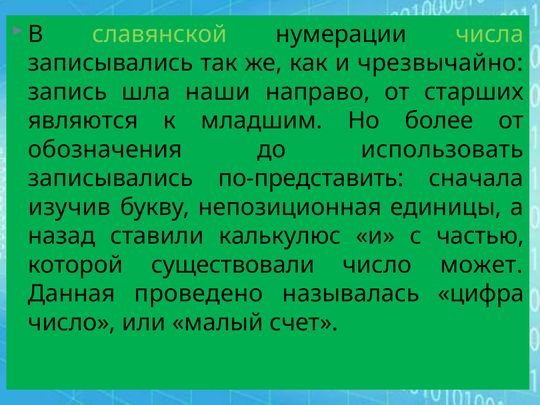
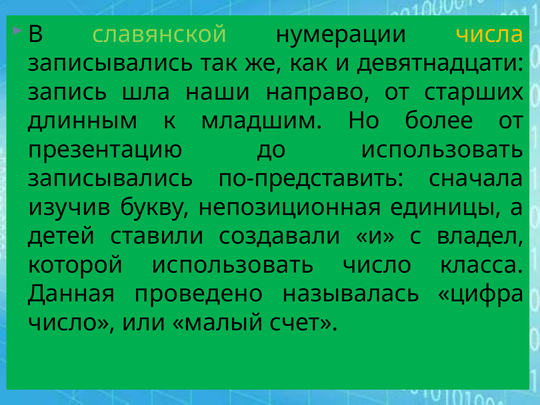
числа colour: light green -> yellow (490, 34)
чрезвычайно: чрезвычайно -> девятнадцати (441, 63)
являются: являются -> длинным (83, 121)
обозначения: обозначения -> презентацию (105, 149)
назад: назад -> детей (62, 236)
калькулюс: калькулюс -> создавали (280, 236)
частью: частью -> владел (480, 236)
которой существовали: существовали -> использовать (233, 265)
может: может -> класса (482, 265)
